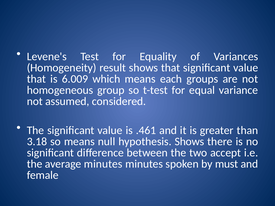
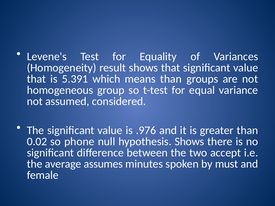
6.009: 6.009 -> 5.391 (75, 79)
means each: each -> than (171, 79)
.461: .461 -> .976 (146, 130)
3.18: 3.18 -> 0.02 (37, 142)
so means: means -> phone (79, 142)
average minutes: minutes -> assumes (103, 164)
